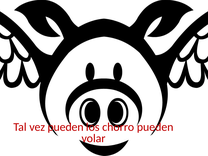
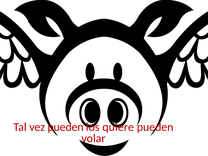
chorro: chorro -> quiere (118, 127)
